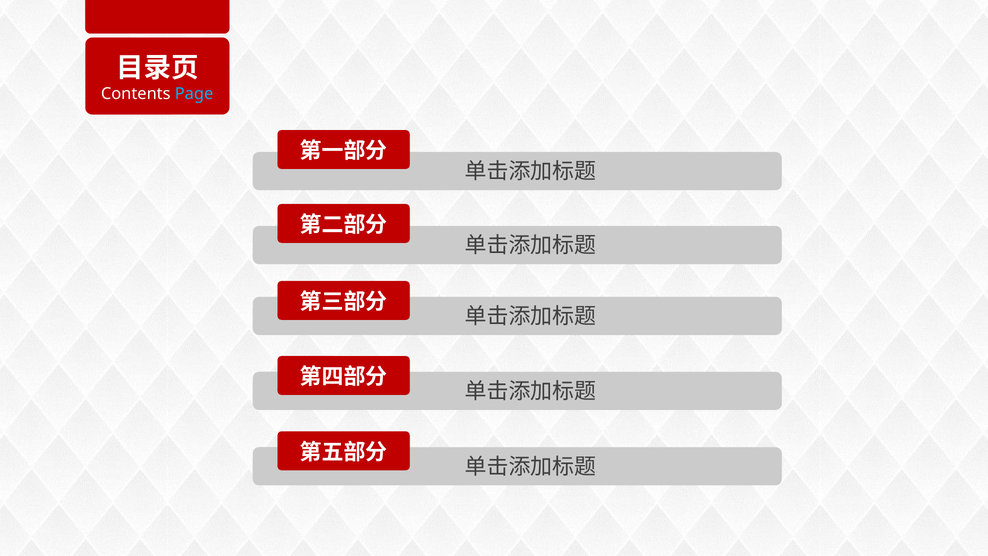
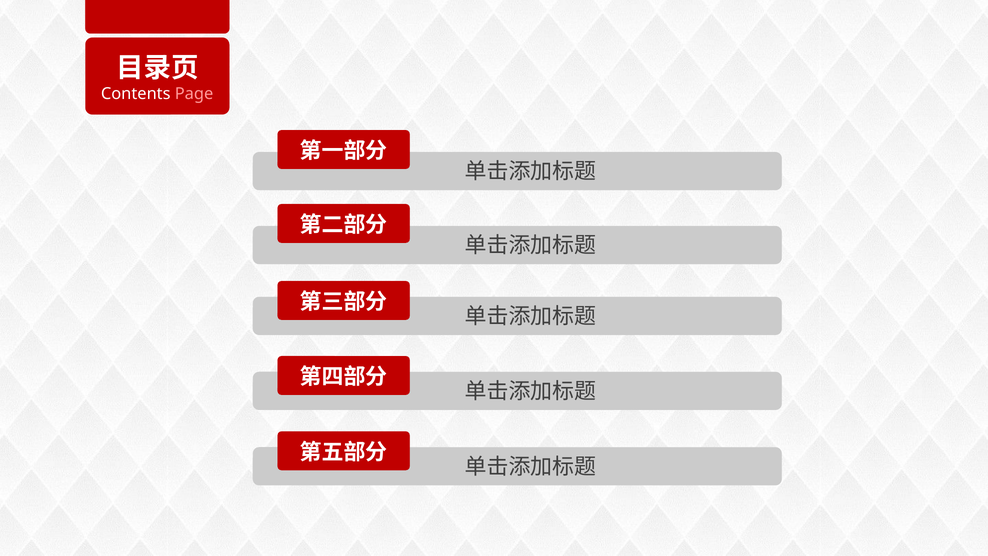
Page colour: light blue -> pink (194, 94)
